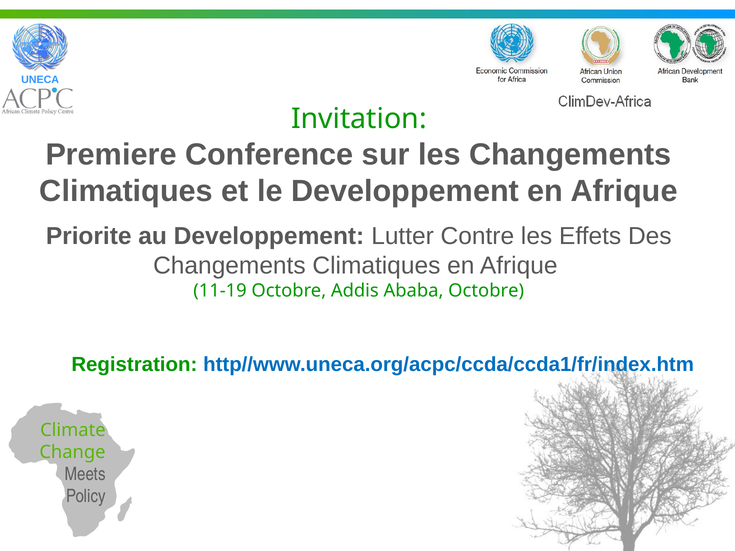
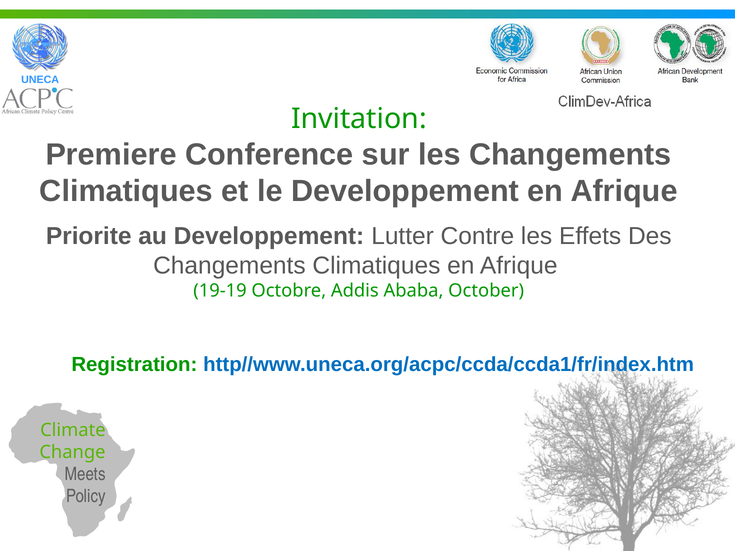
11-19: 11-19 -> 19-19 (220, 291)
Ababa Octobre: Octobre -> October (486, 291)
